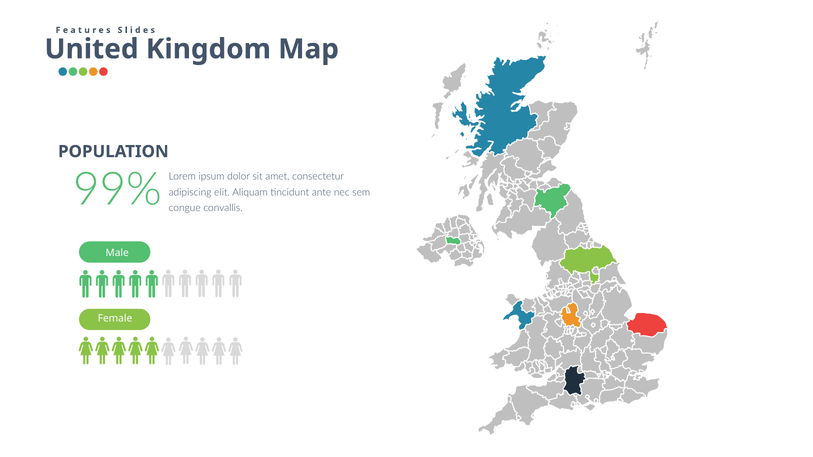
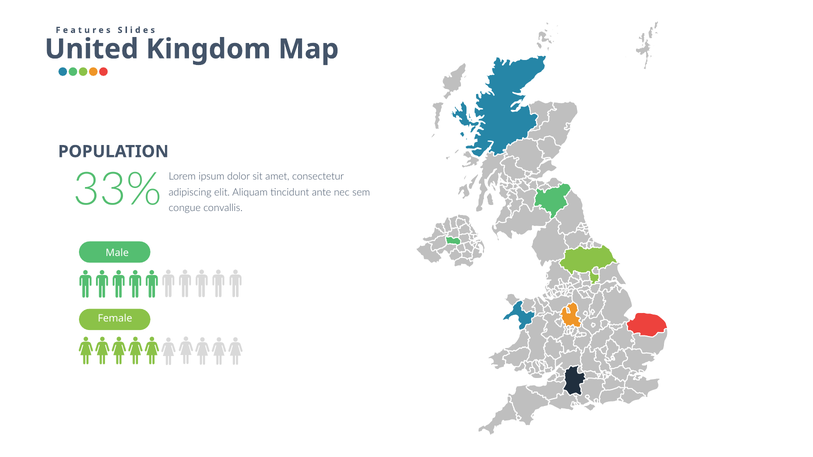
99%: 99% -> 33% (117, 190)
